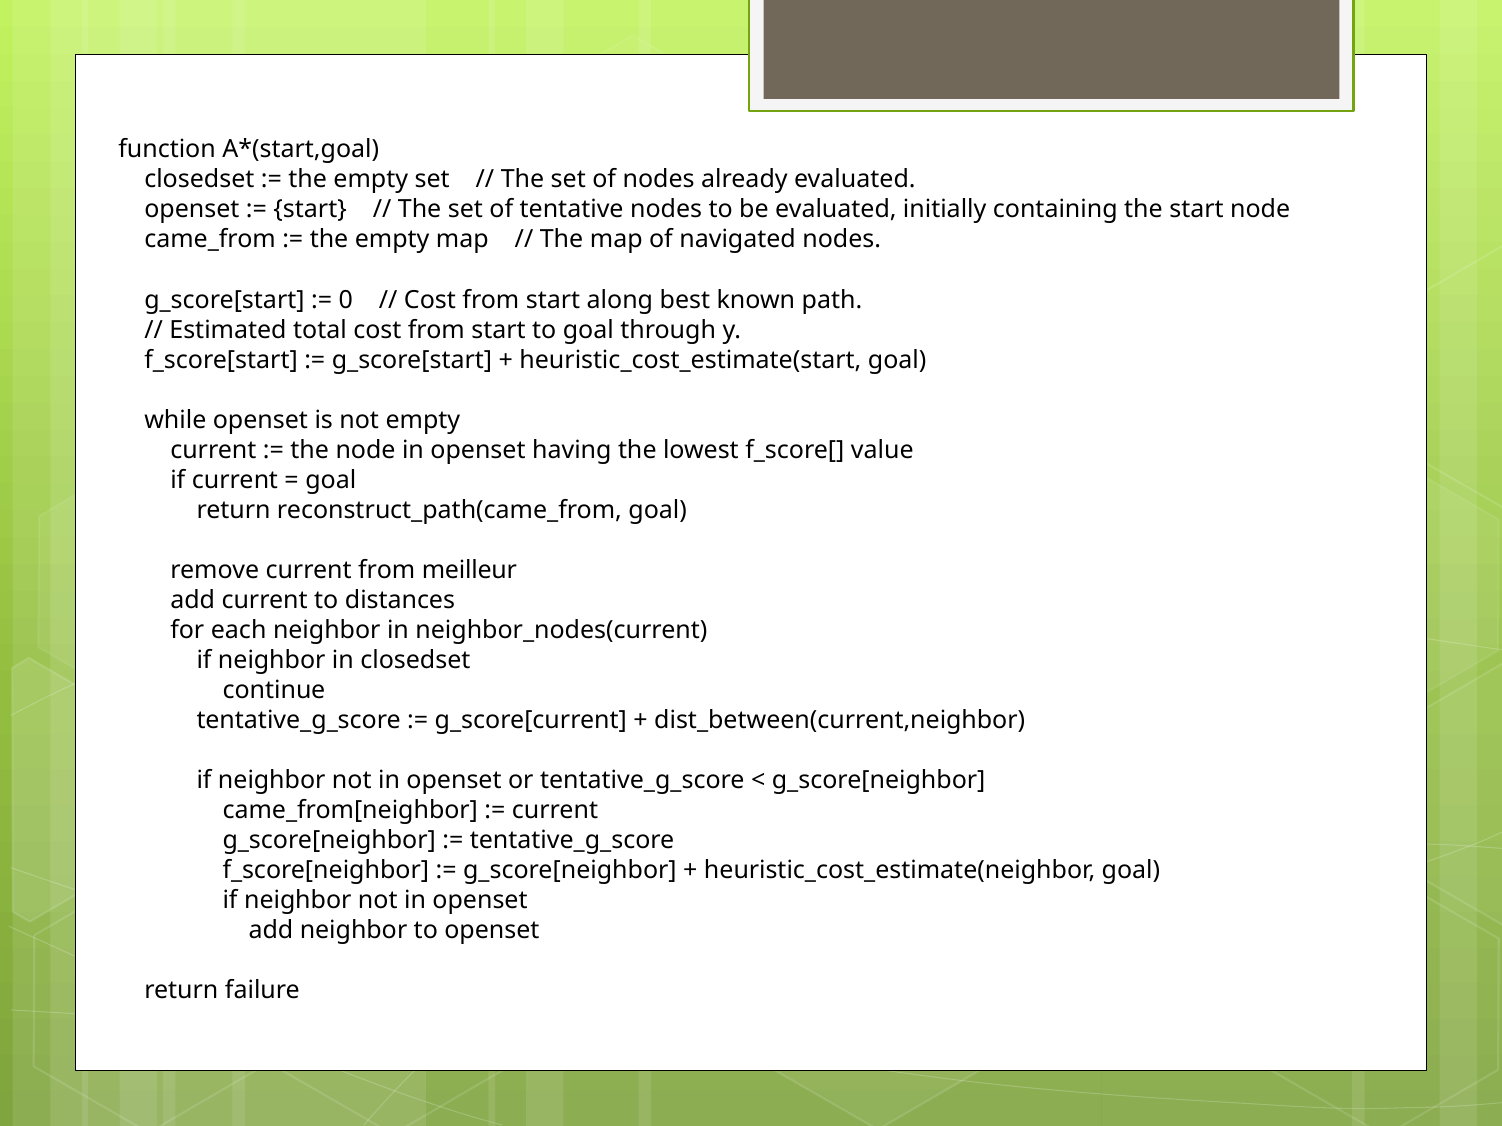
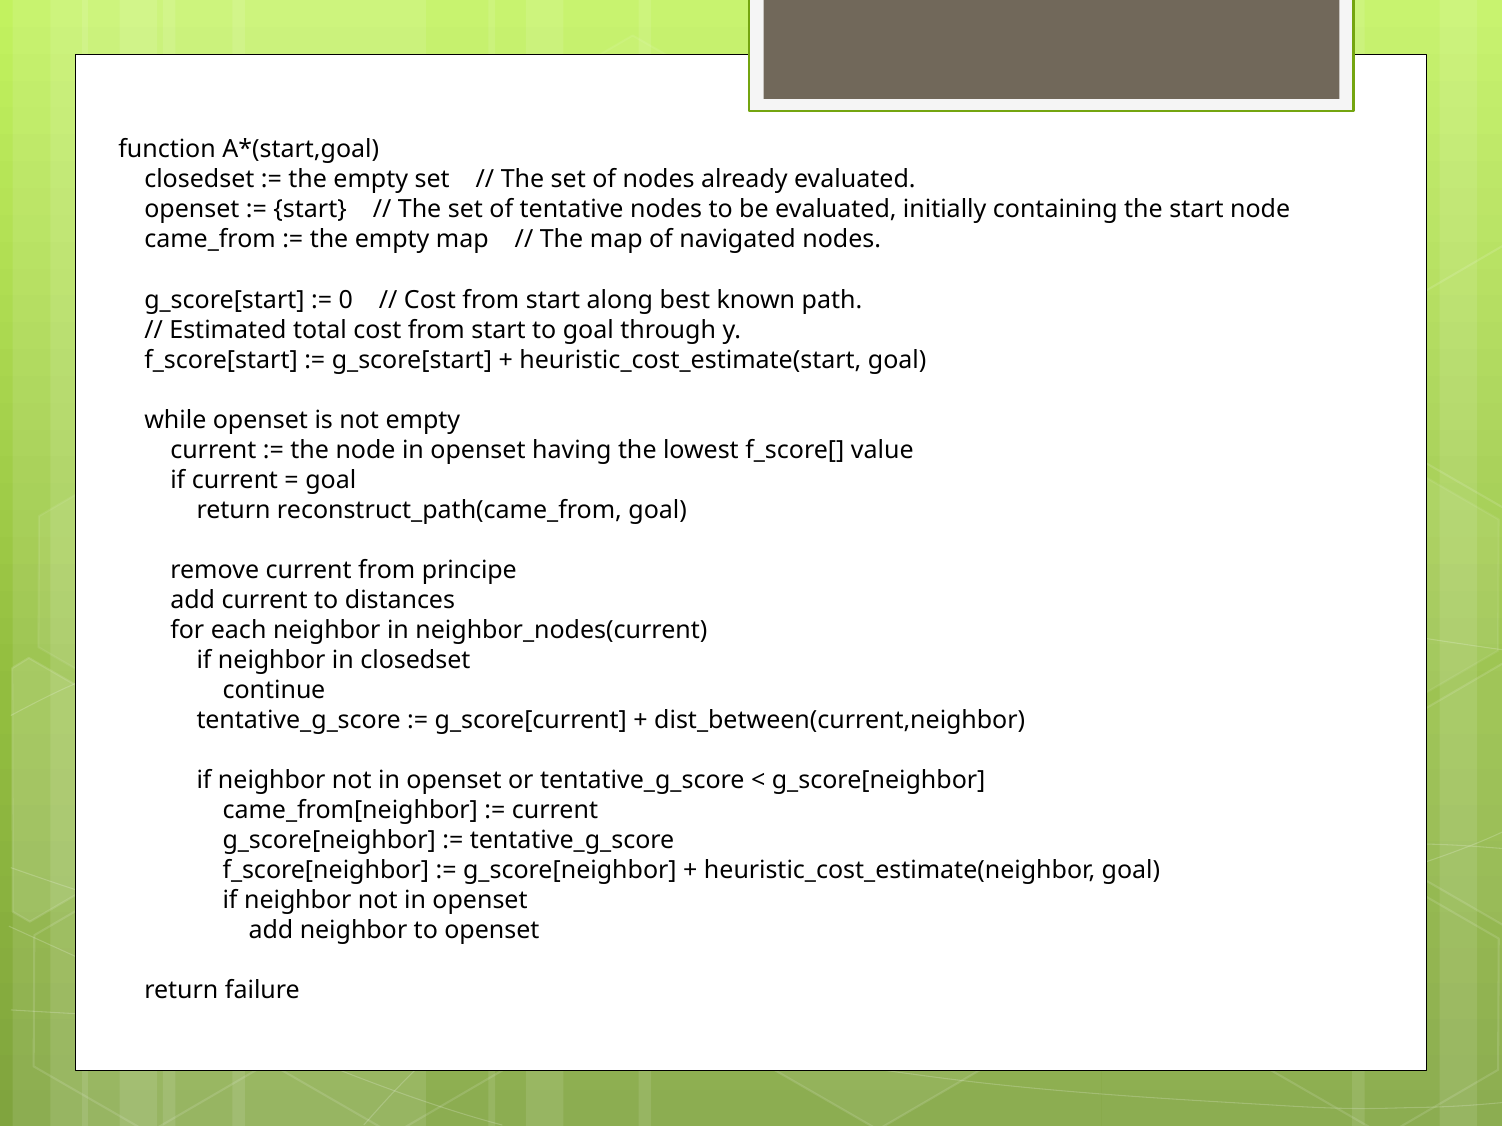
meilleur: meilleur -> principe (469, 570)
